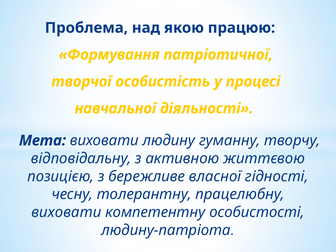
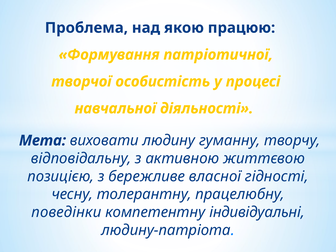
виховати: виховати -> поведінки (66, 212)
особистості: особистості -> індивідуальні (257, 212)
